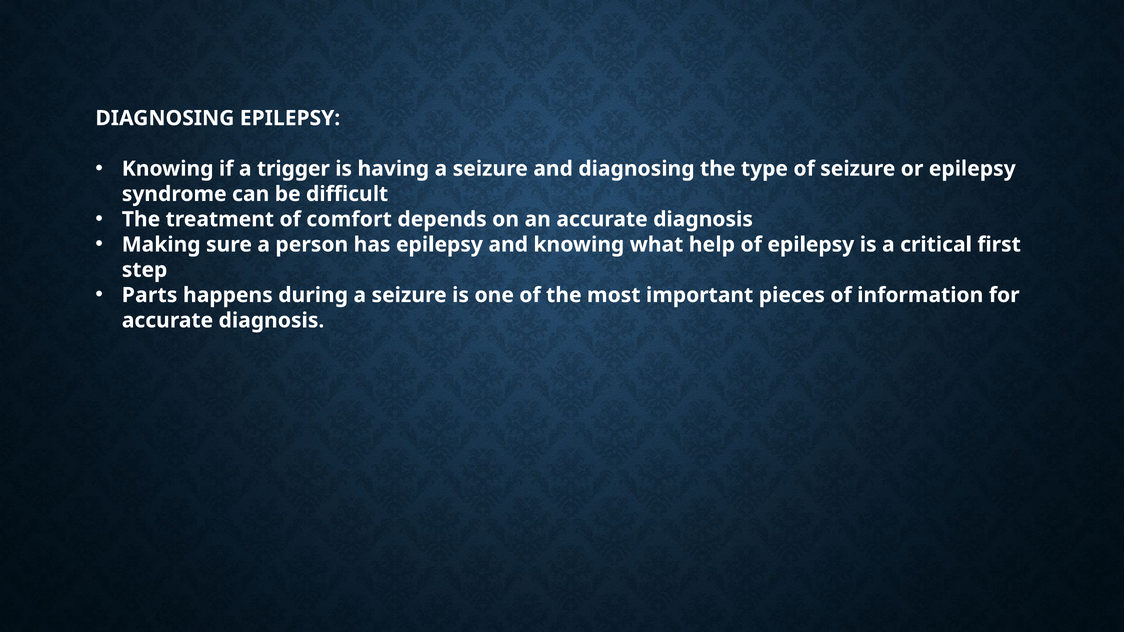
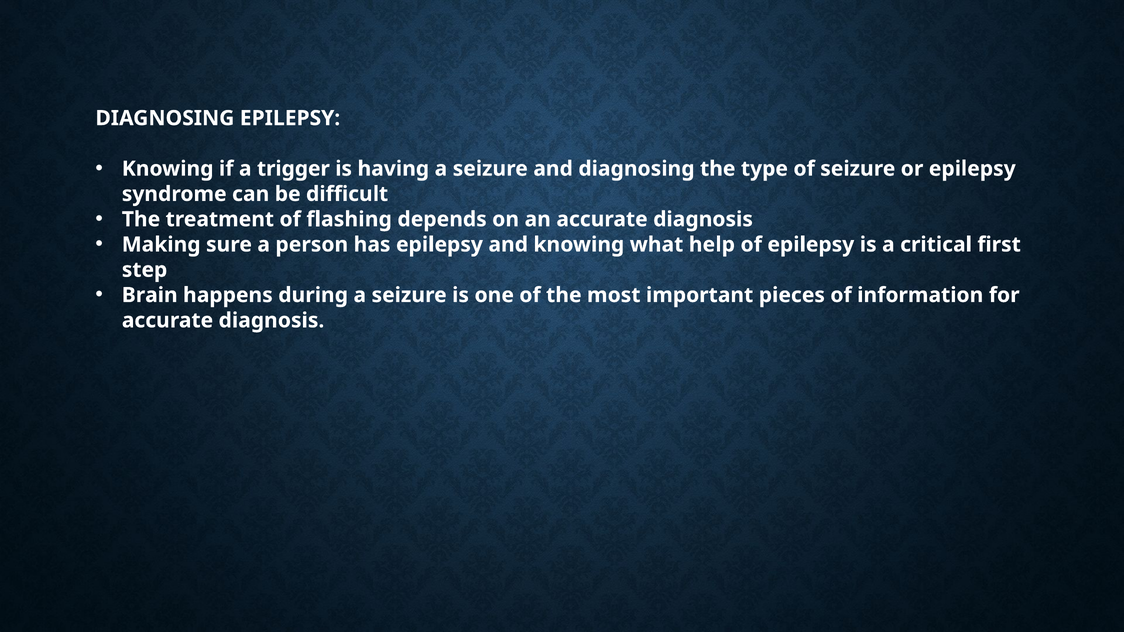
comfort: comfort -> flashing (349, 219)
Parts: Parts -> Brain (150, 295)
